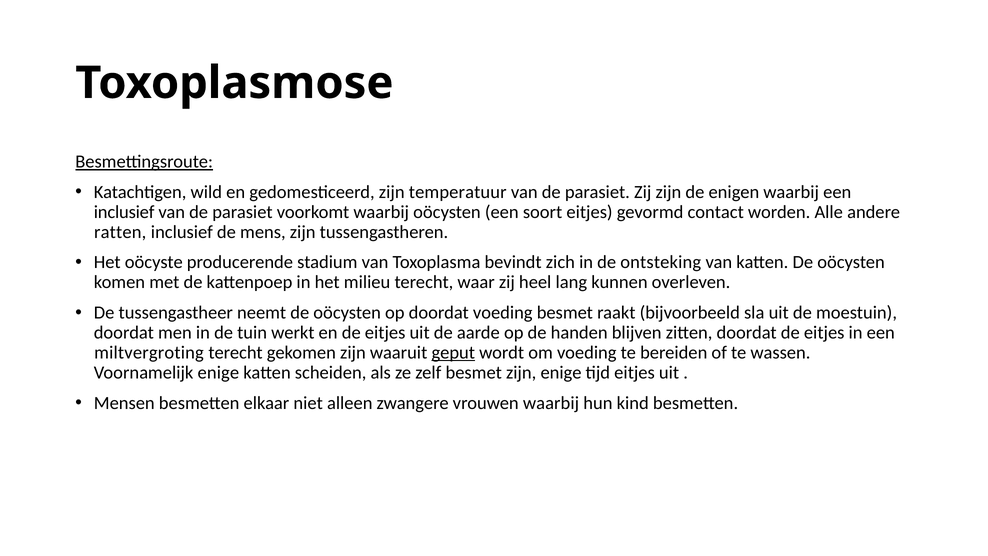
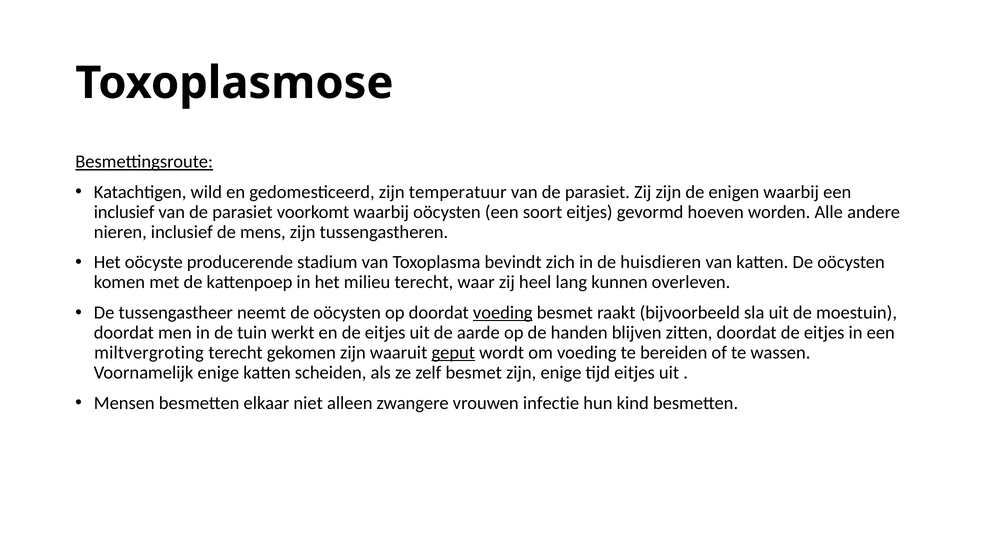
contact: contact -> hoeven (716, 212)
ratten: ratten -> nieren (120, 232)
ontsteking: ontsteking -> huisdieren (661, 262)
voeding underline: none -> present (503, 313)
vrouwen waarbij: waarbij -> infectie (551, 403)
